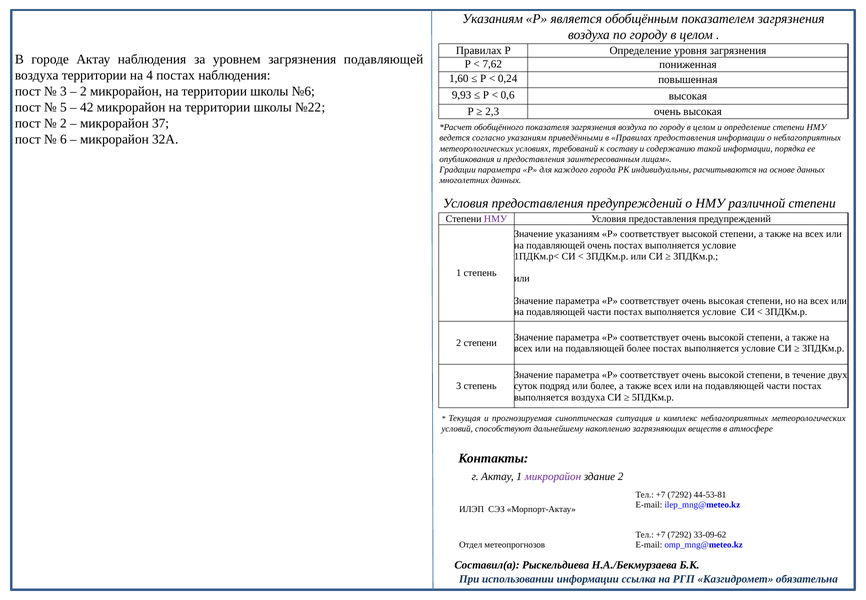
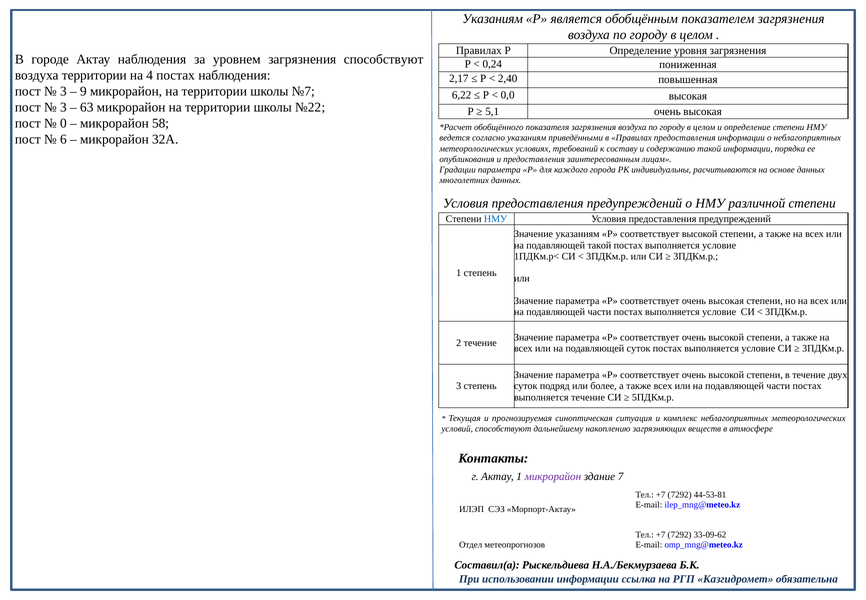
загрязнения подавляющей: подавляющей -> способствуют (384, 59)
7,62: 7,62 -> 0,24 (492, 64)
1,60: 1,60 -> 2,17 (459, 79)
0,24: 0,24 -> 2,40 (508, 79)
2: 2 -> 9 (83, 91)
№6: №6 -> №7 (303, 91)
9,93: 9,93 -> 6,22 (462, 95)
0,6: 0,6 -> 0,0 (508, 95)
5: 5 -> 3 (63, 107)
42: 42 -> 63 (87, 107)
2,3: 2,3 -> 5,1 (492, 111)
2: 2 -> 0 (63, 123)
37: 37 -> 58 (161, 123)
НМУ colour: purple -> blue (496, 219)
подавляющей очень: очень -> такой (599, 245)
2 степени: степени -> течение (480, 343)
подавляющей более: более -> суток (639, 348)
выполняется воздуха: воздуха -> течение (588, 397)
здание 2: 2 -> 7 (621, 476)
